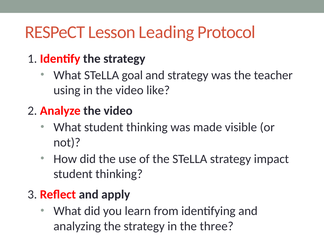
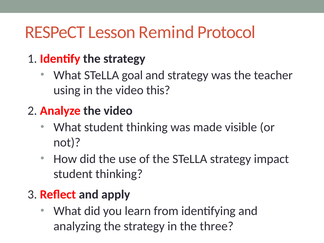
Leading: Leading -> Remind (167, 32)
like: like -> this (158, 90)
